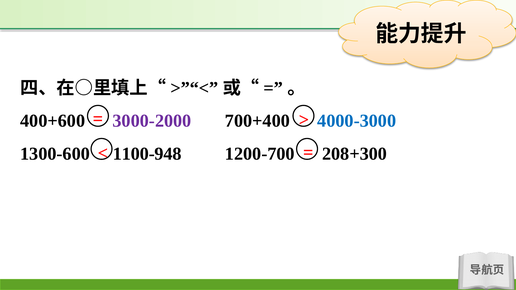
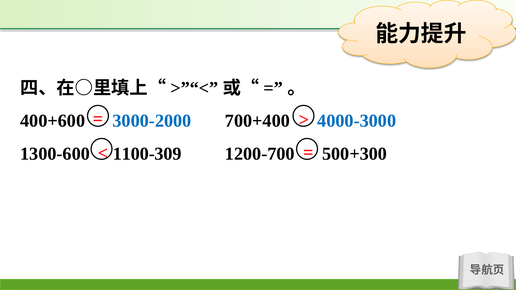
3000-2000 colour: purple -> blue (152, 121)
1100-948: 1100-948 -> 1100-309 (147, 154)
208+300: 208+300 -> 500+300 (355, 154)
